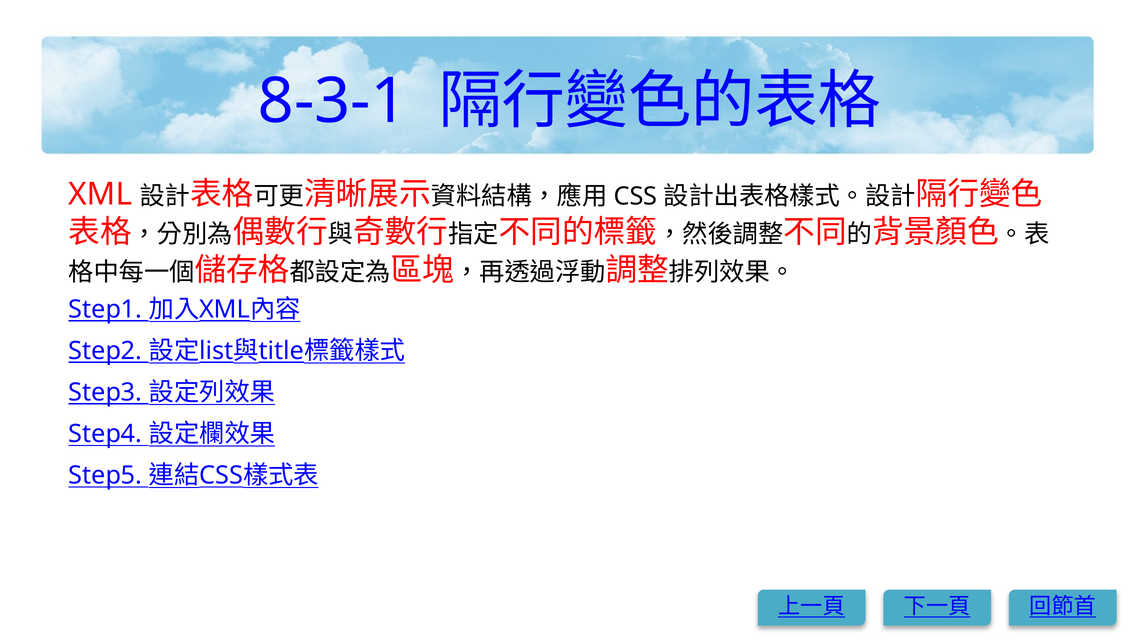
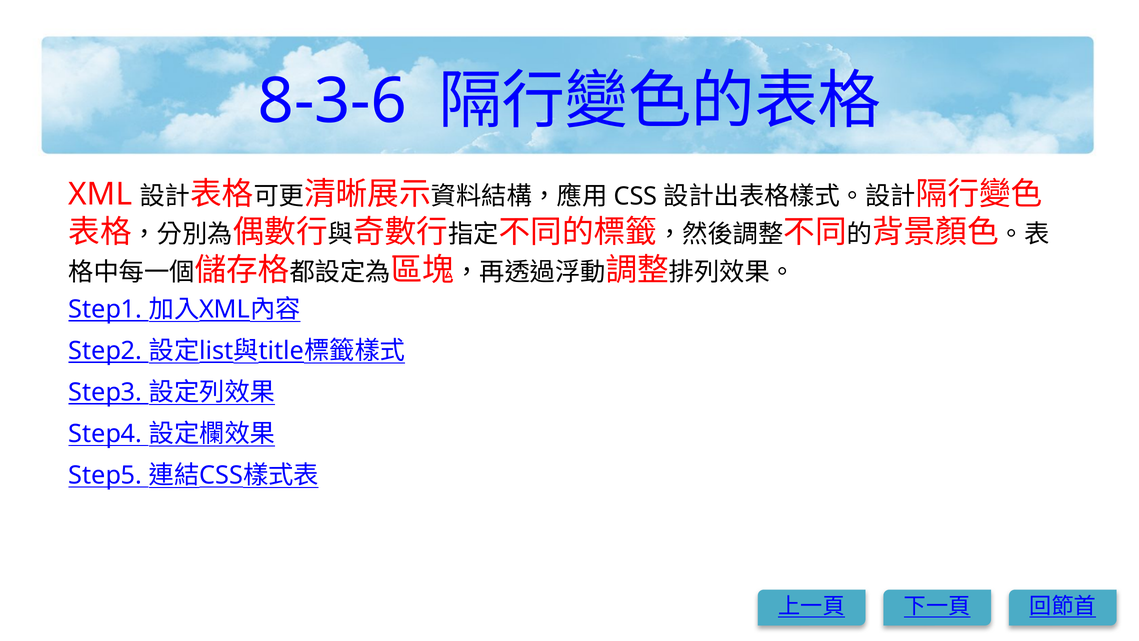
8-3-1: 8-3-1 -> 8-3-6 (332, 101)
